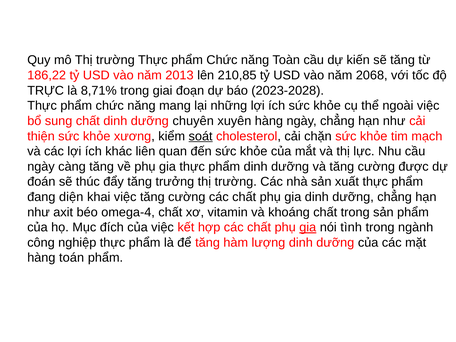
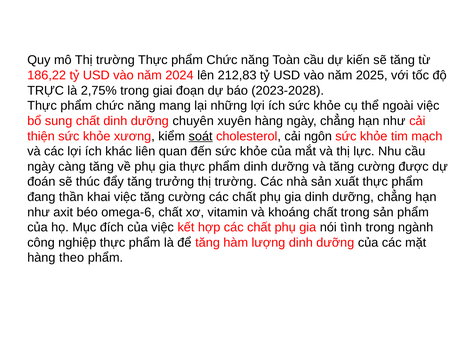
2013: 2013 -> 2024 (179, 75)
210,85: 210,85 -> 212,83 (237, 75)
2068: 2068 -> 2025 (372, 75)
8,71%: 8,71% -> 2,75% (99, 91)
chặn: chặn -> ngôn (318, 136)
diện: diện -> thần (71, 197)
omega-4: omega-4 -> omega-6 (128, 212)
gia underline: present -> none (308, 227)
toán: toán -> theo (72, 258)
